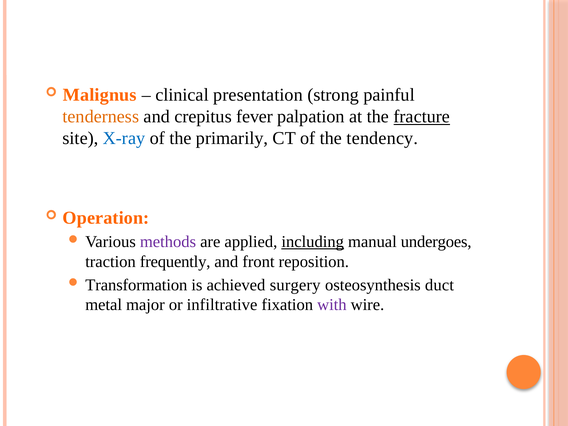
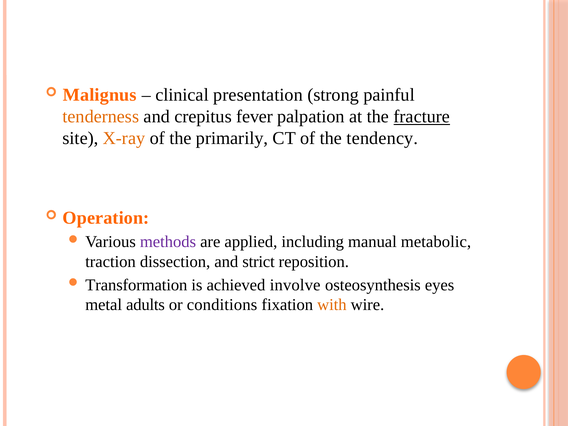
X-ray colour: blue -> orange (124, 138)
including underline: present -> none (313, 242)
undergoes: undergoes -> metabolic (436, 242)
frequently: frequently -> dissection (175, 262)
front: front -> strict (259, 262)
surgery: surgery -> involve (295, 285)
duct: duct -> eyes (440, 285)
major: major -> adults (145, 305)
infiltrative: infiltrative -> conditions (222, 305)
with colour: purple -> orange (332, 305)
